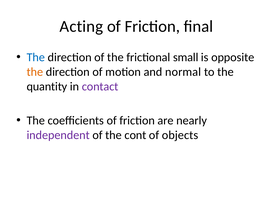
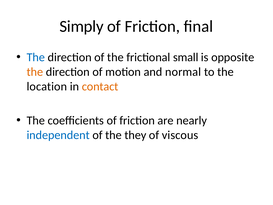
Acting: Acting -> Simply (82, 26)
quantity: quantity -> location (47, 86)
contact colour: purple -> orange (100, 86)
independent colour: purple -> blue (58, 135)
cont: cont -> they (135, 135)
objects: objects -> viscous (180, 135)
